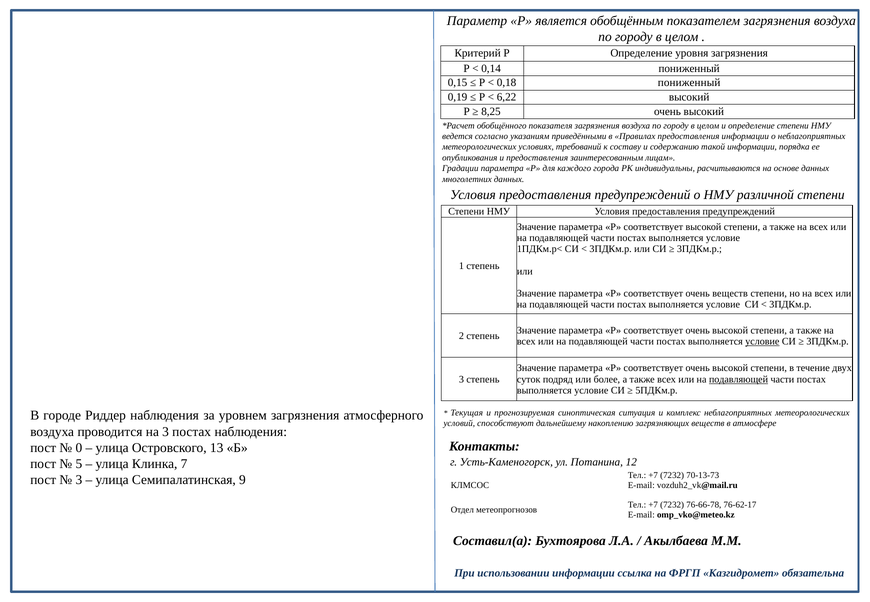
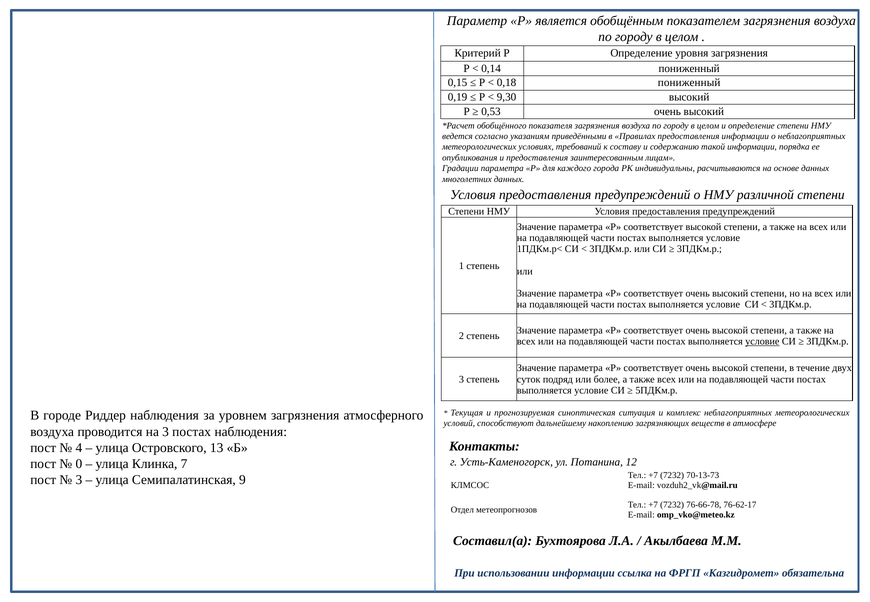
6,22: 6,22 -> 9,30 (507, 97)
8,25: 8,25 -> 0,53 (491, 112)
соответствует очень веществ: веществ -> высокий (730, 294)
подавляющей underline: present -> none (739, 379)
0: 0 -> 4 (79, 448)
5: 5 -> 0 (79, 464)
